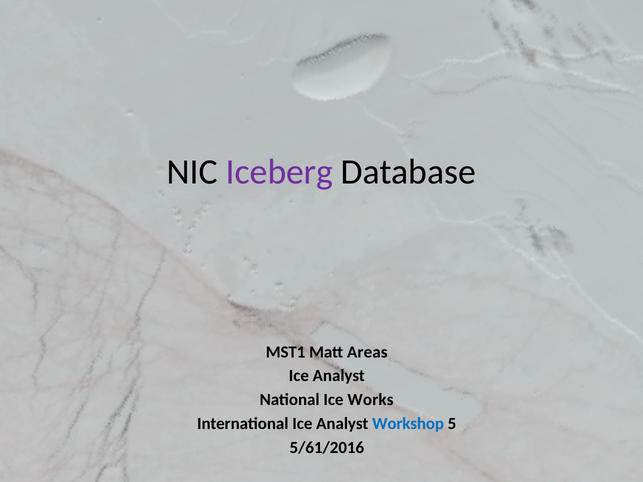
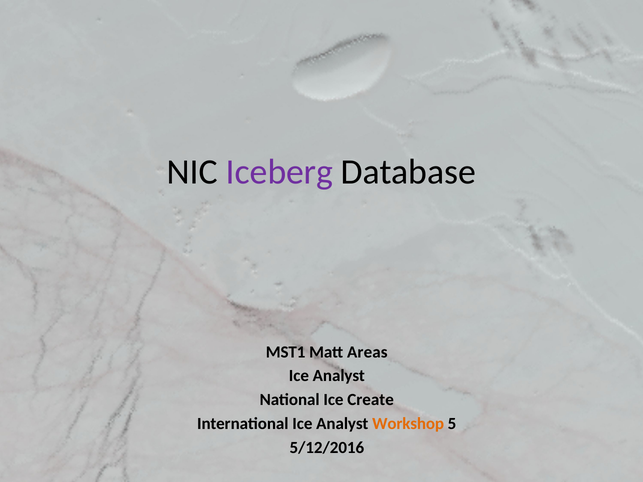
Works: Works -> Create (371, 400)
Workshop colour: blue -> orange (408, 424)
5/61/2016: 5/61/2016 -> 5/12/2016 (327, 448)
